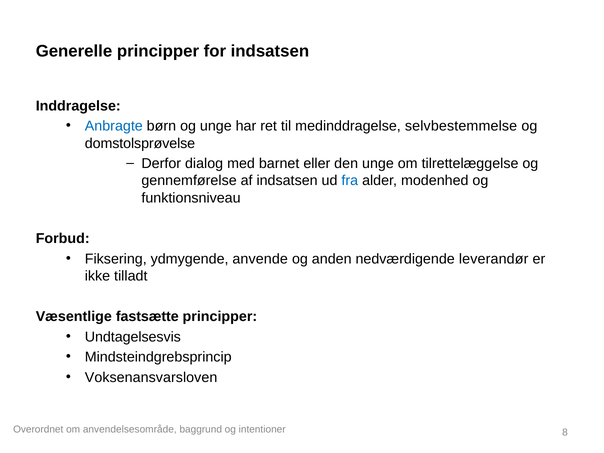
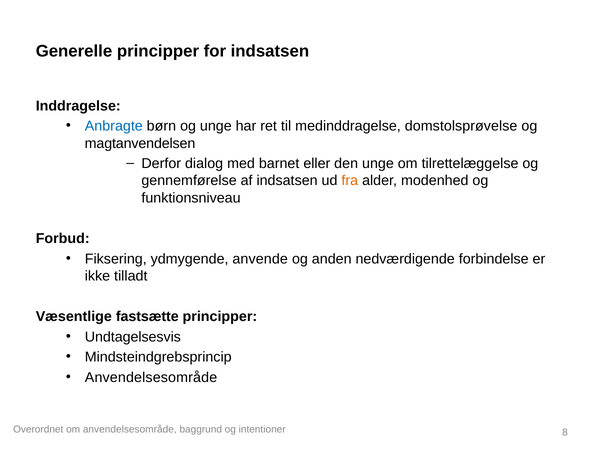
selvbestemmelse: selvbestemmelse -> domstolsprøvelse (461, 126)
domstolsprøvelse: domstolsprøvelse -> magtanvendelsen (140, 143)
fra colour: blue -> orange (350, 181)
leverandør: leverandør -> forbindelse (494, 259)
Voksenansvarsloven: Voksenansvarsloven -> Anvendelsesområde (151, 377)
